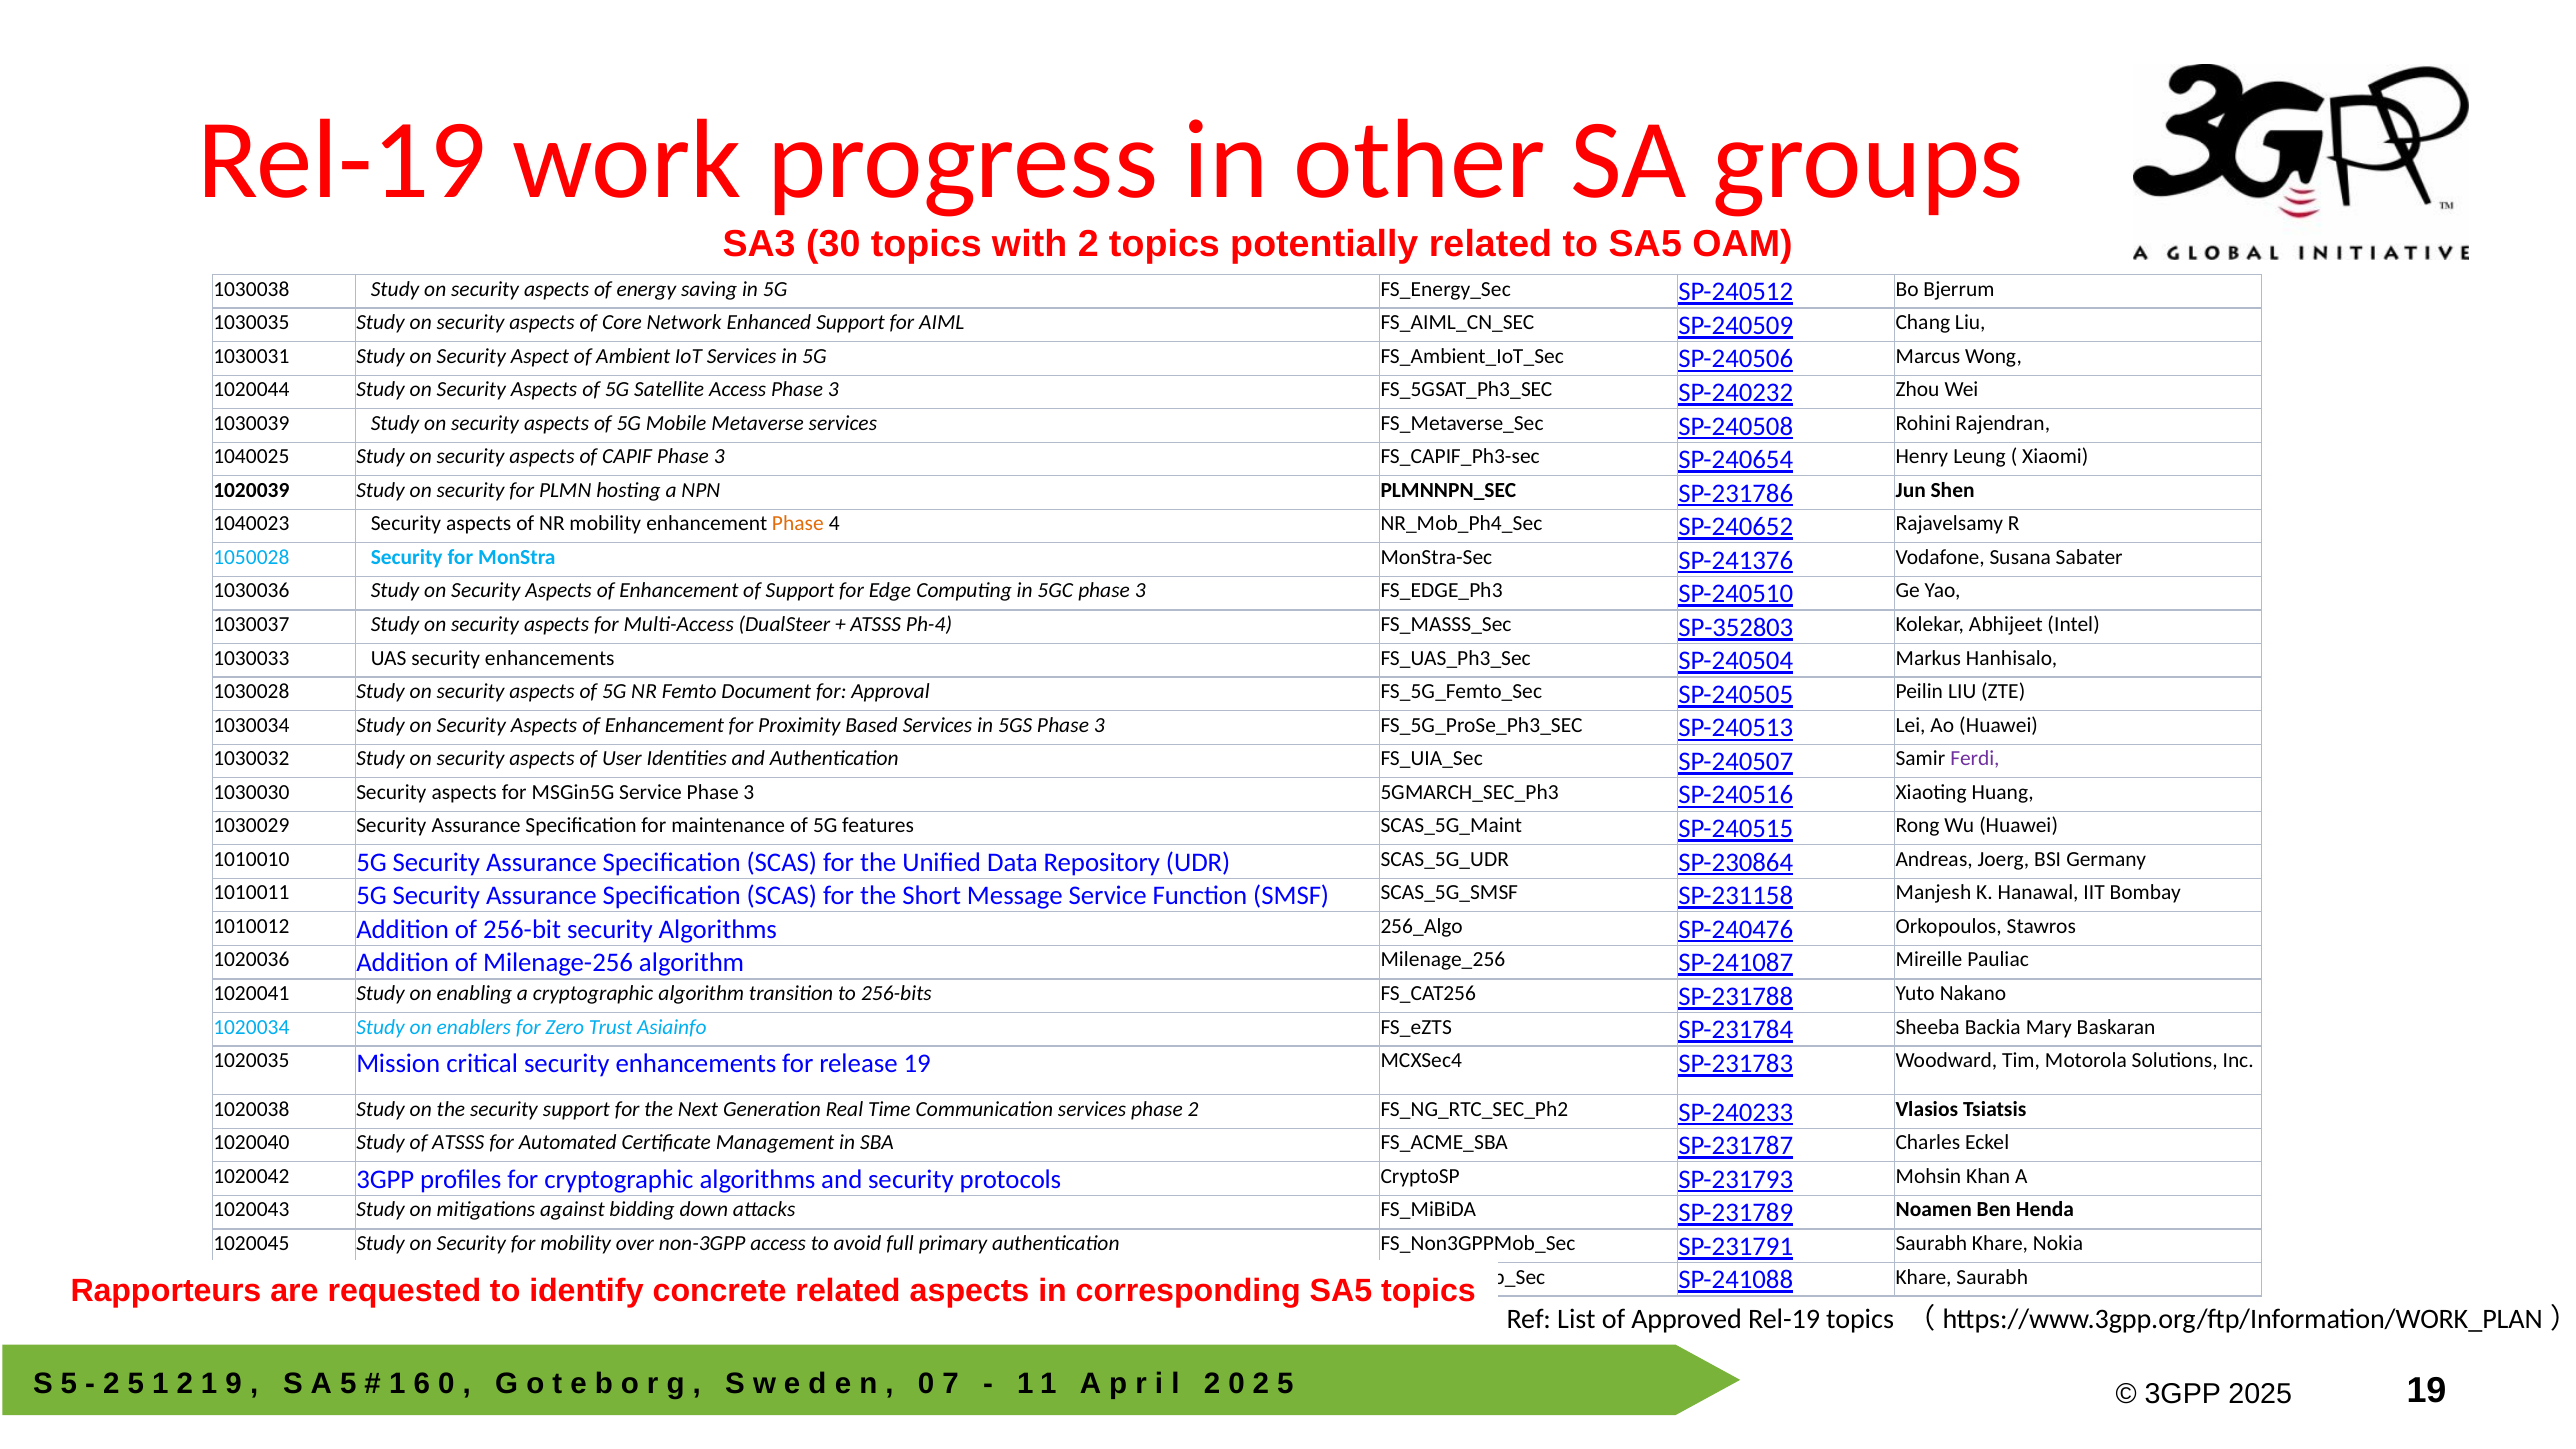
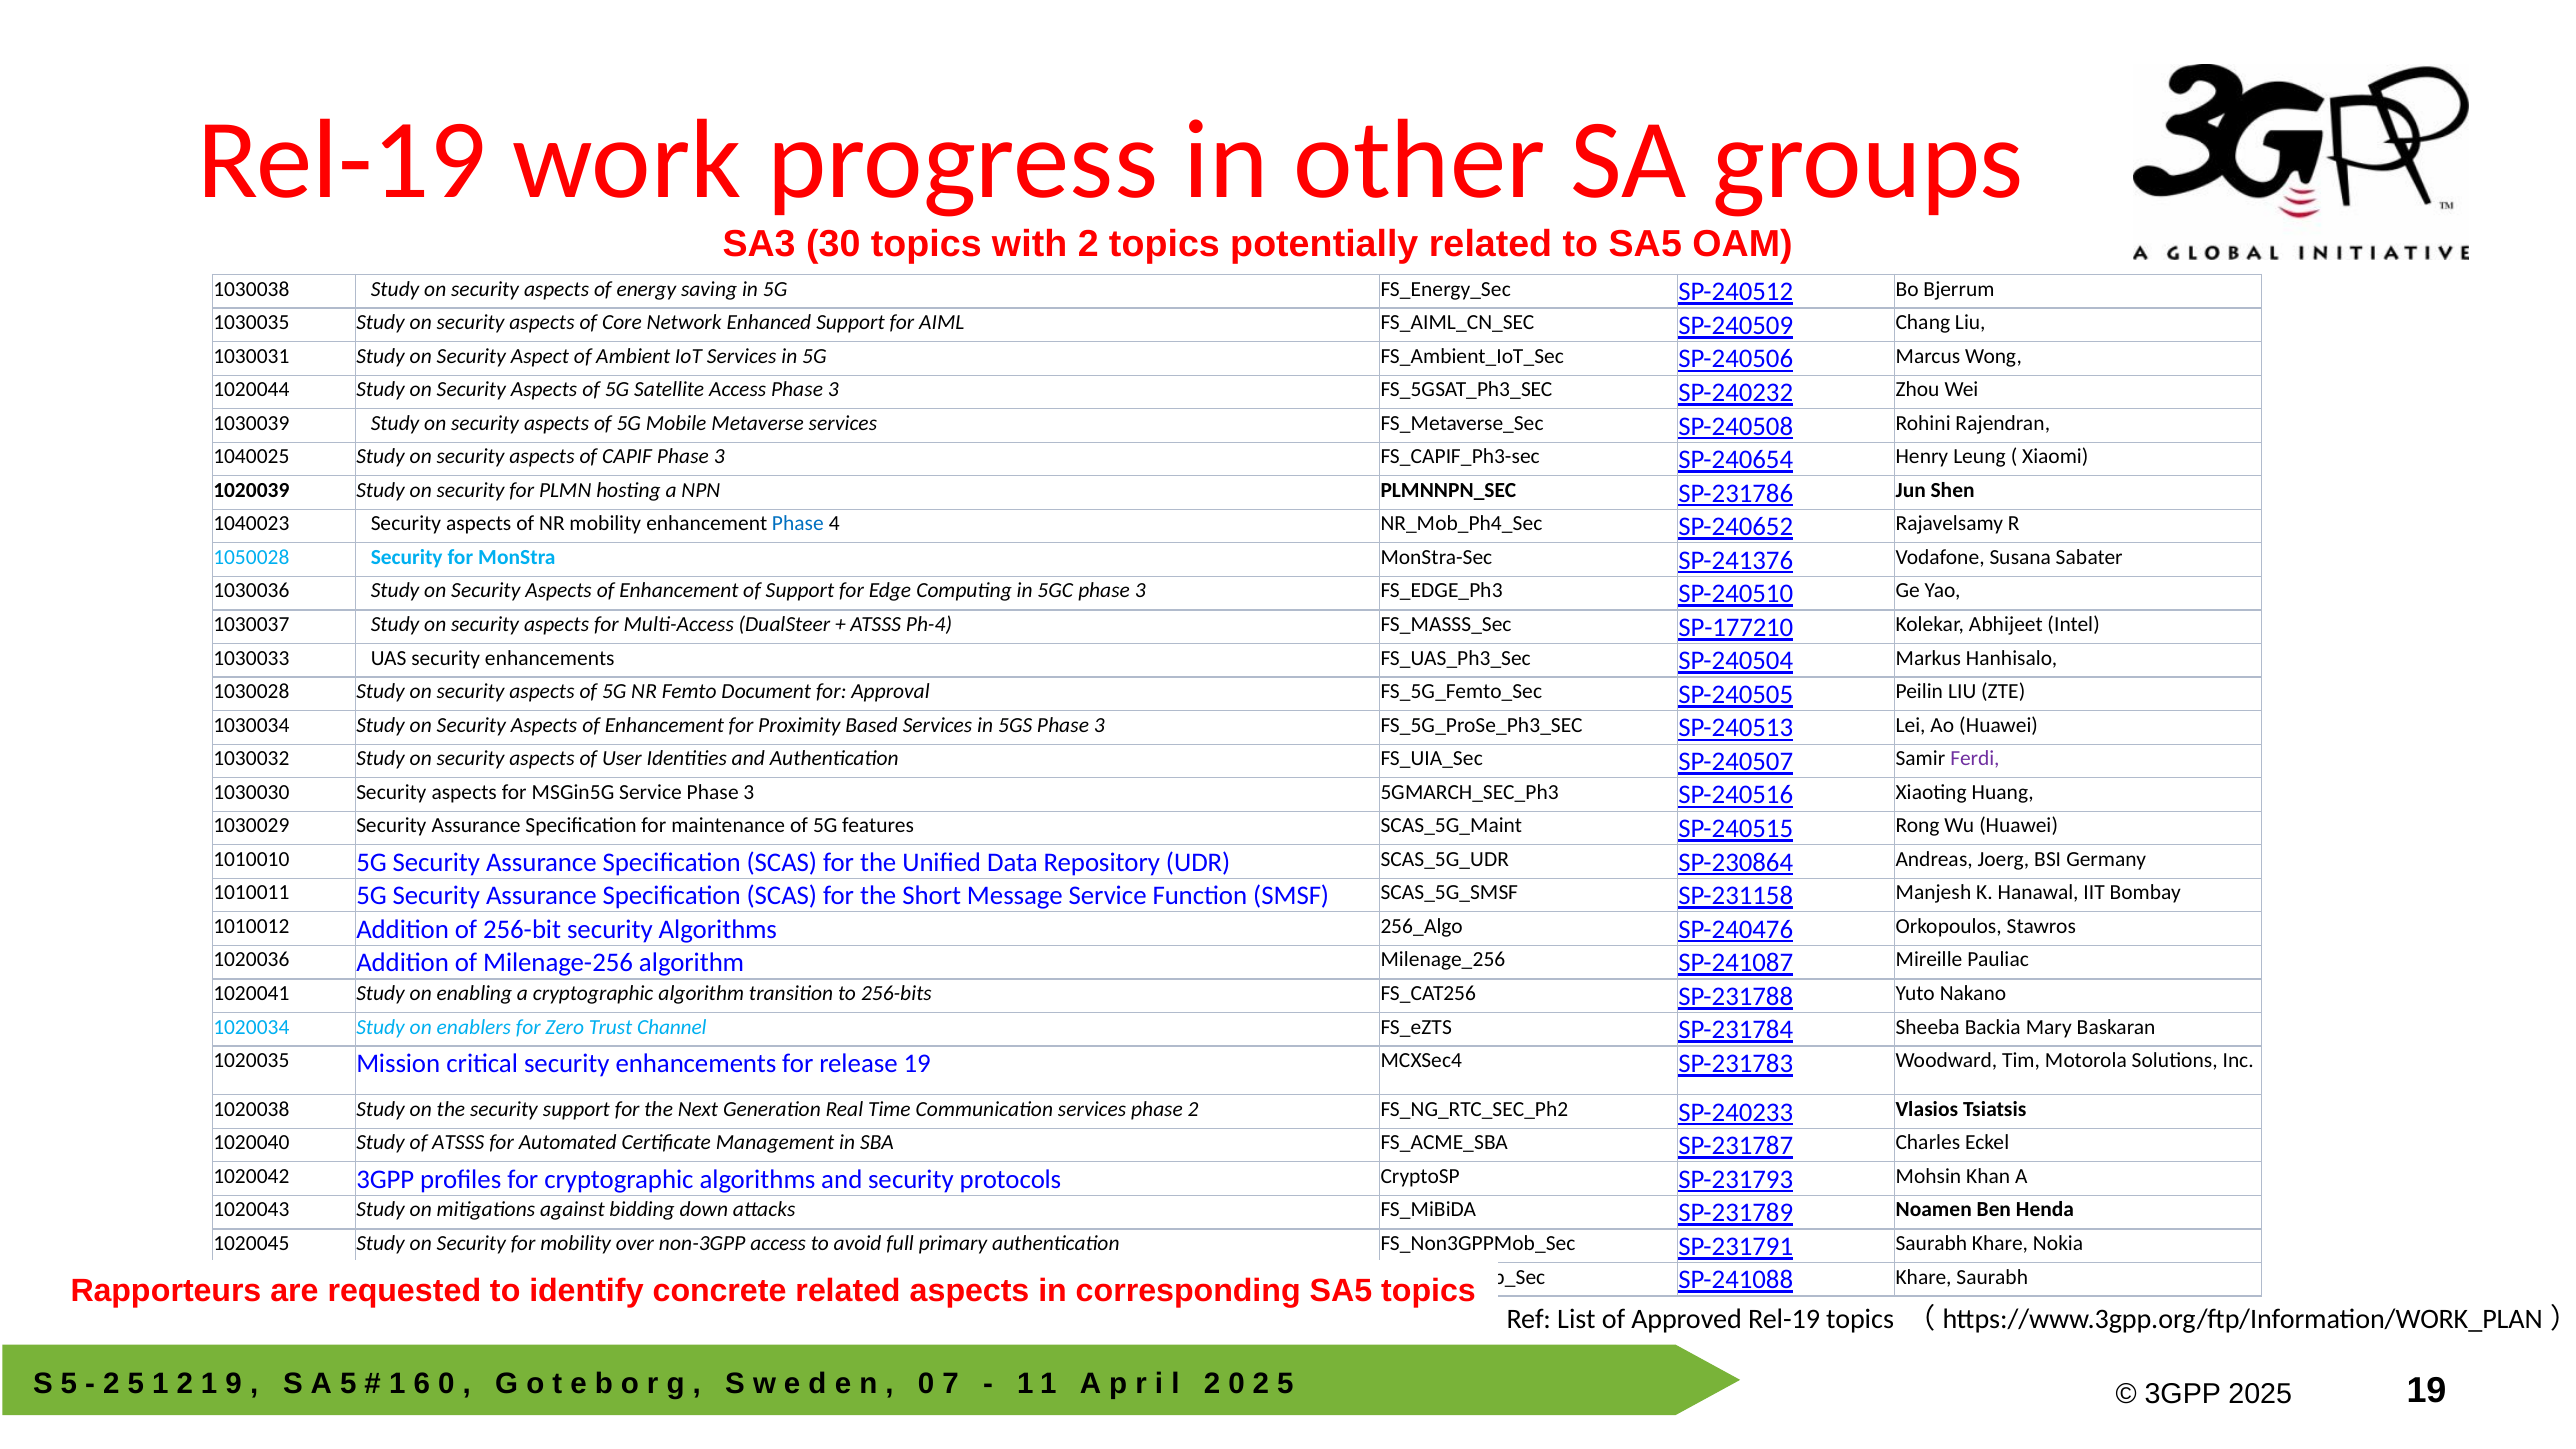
Phase colour: orange -> blue (798, 524)
SP-352803: SP-352803 -> SP-177210 (1736, 627)
Asiainfo: Asiainfo -> Channel (672, 1027)
